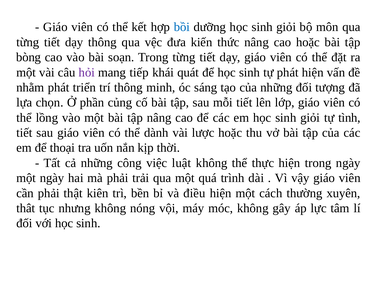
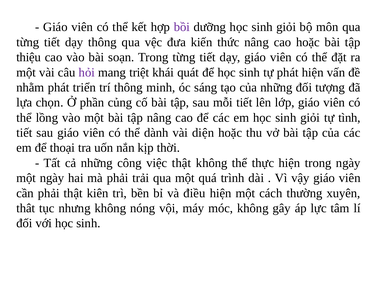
bồi colour: blue -> purple (182, 27)
bòng: bòng -> thiệu (29, 57)
tiếp: tiếp -> triệt (139, 72)
lược: lược -> diện (203, 133)
việc luật: luật -> thật (182, 163)
